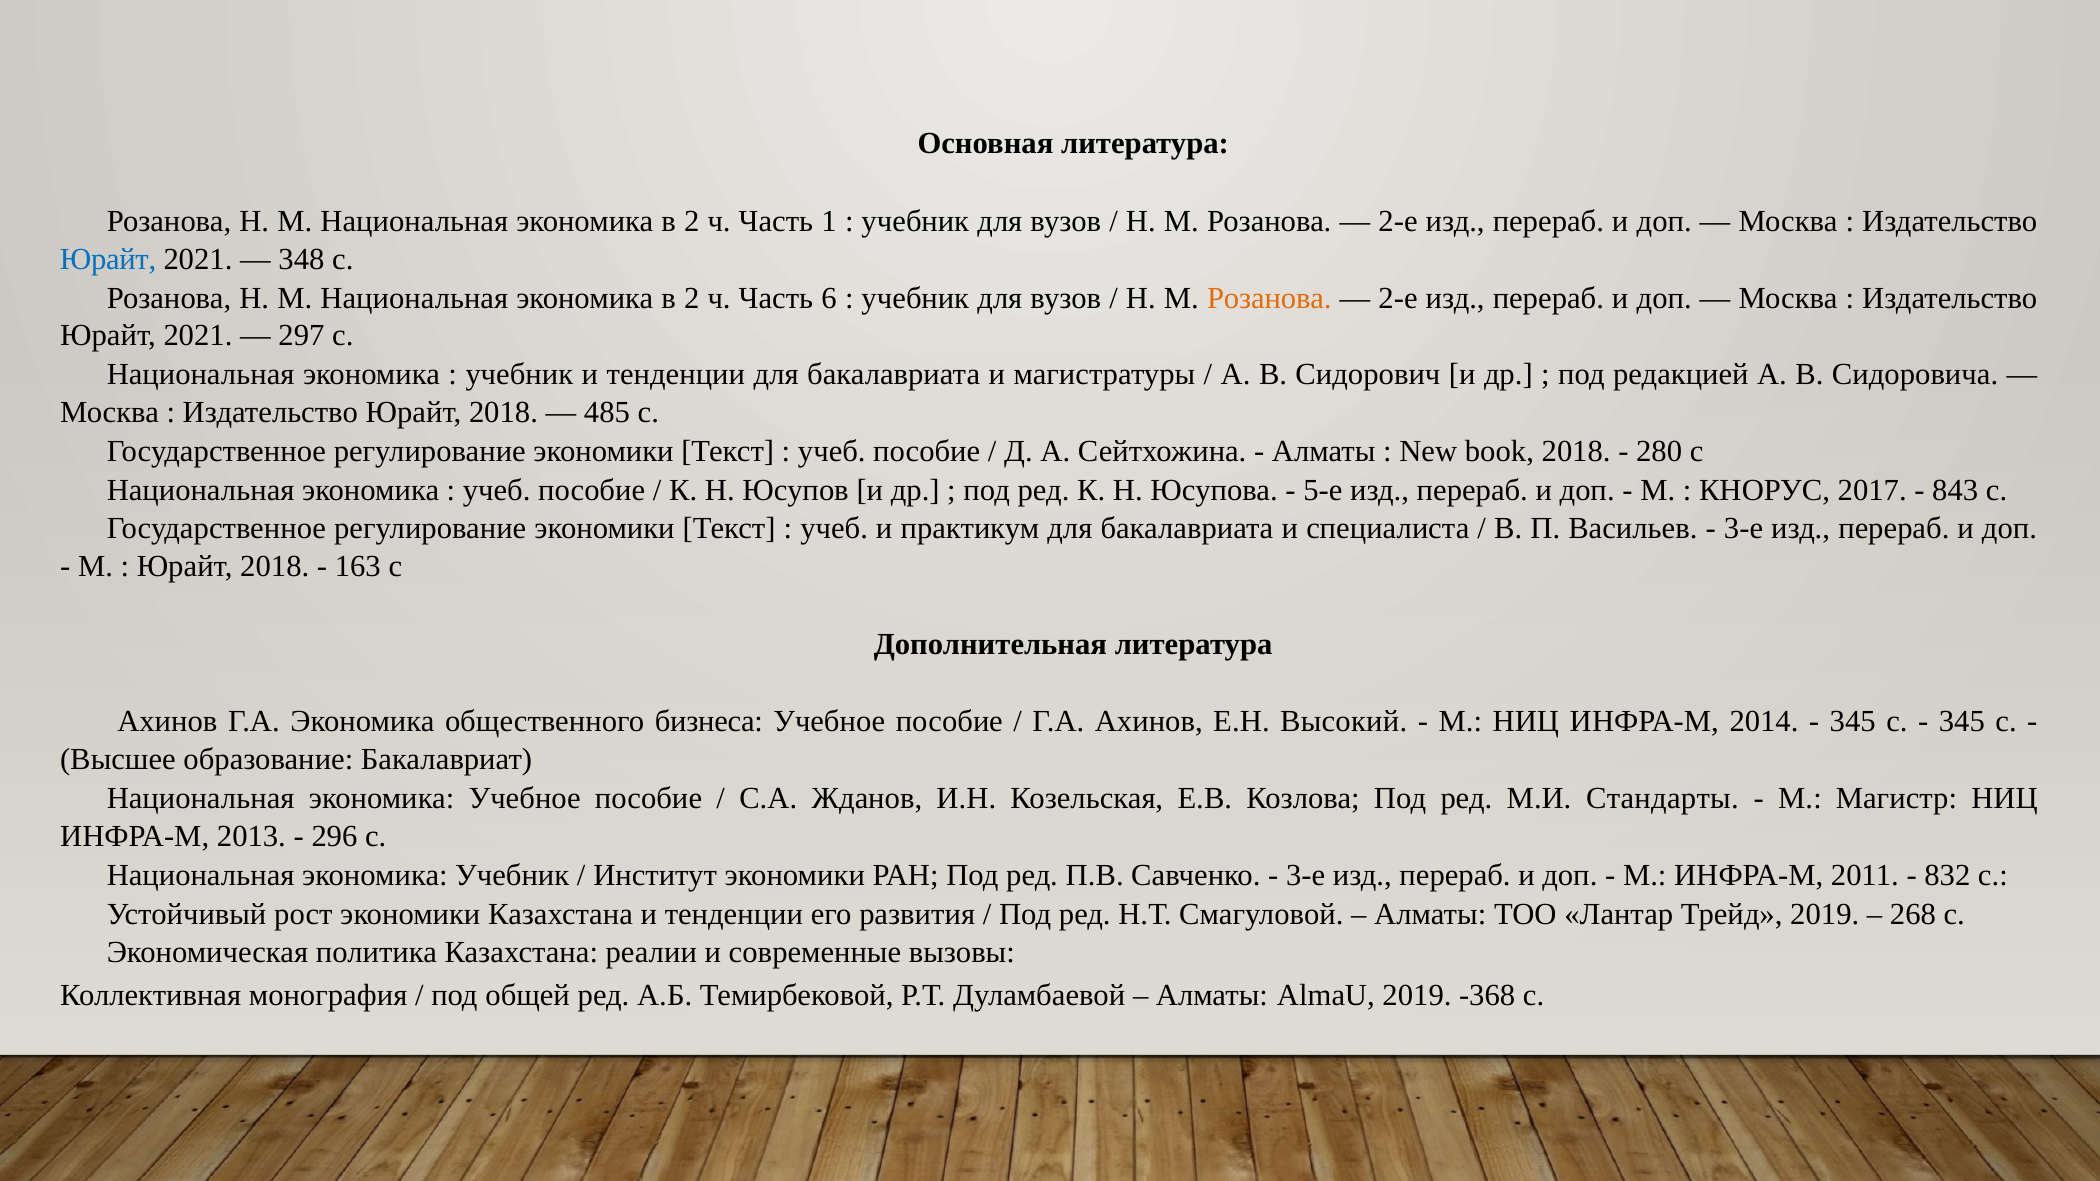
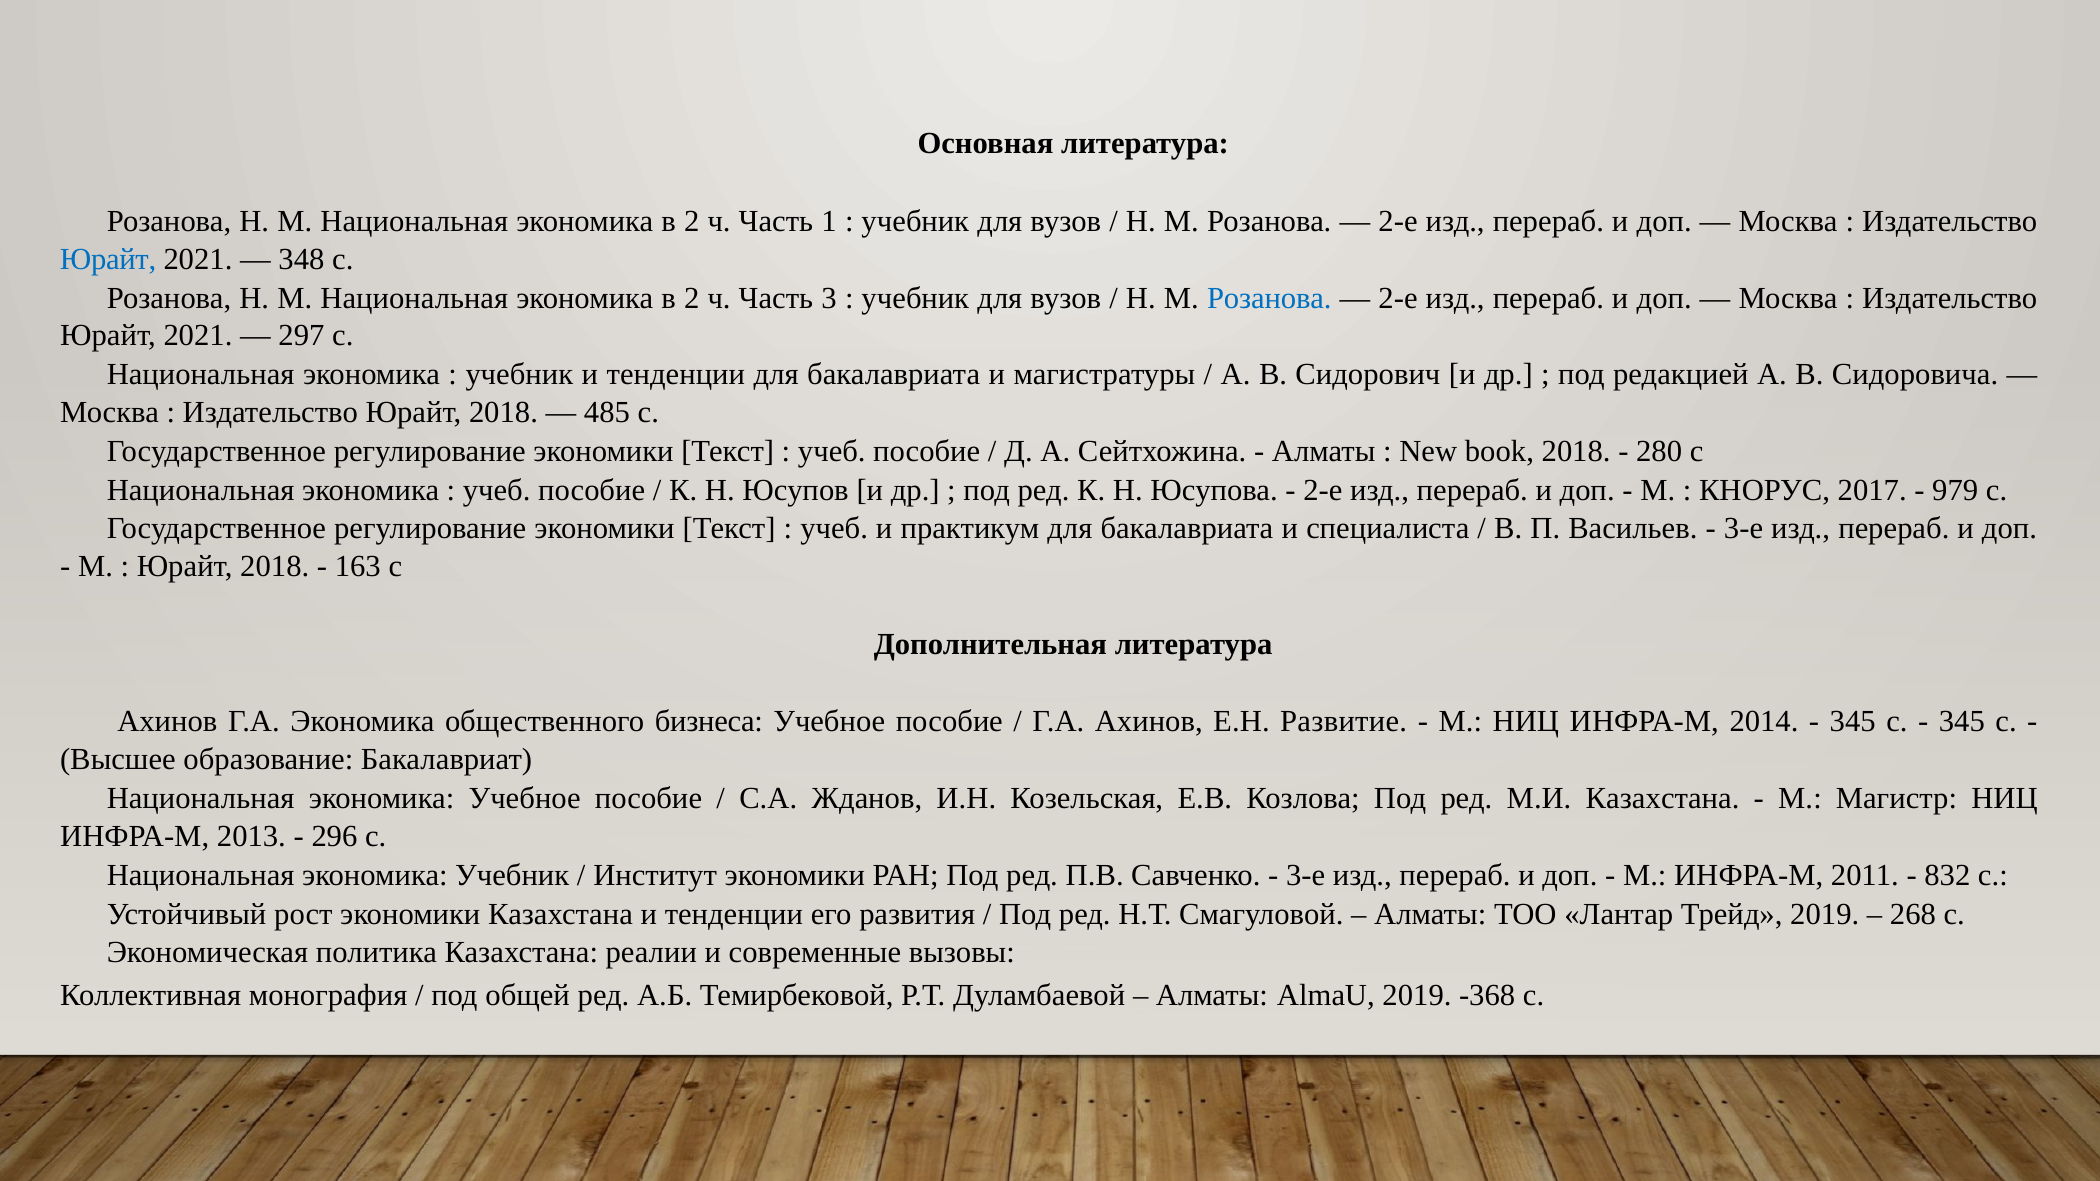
6: 6 -> 3 (829, 298)
Розанова colour: orange -> blue (1269, 298)
5-е: 5-е -> 2-е (1323, 490)
843: 843 -> 979 (1955, 490)
Высокий: Высокий -> Развитие (1344, 722)
М.И Стандарты: Стандарты -> Казахстана (1663, 799)
